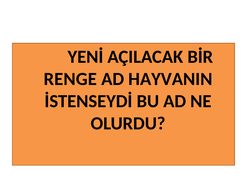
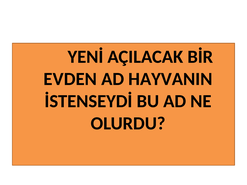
RENGE: RENGE -> EVDEN (70, 79)
